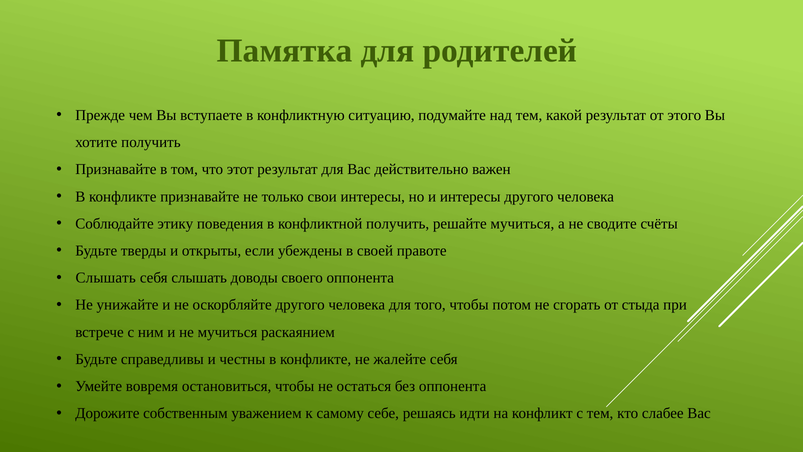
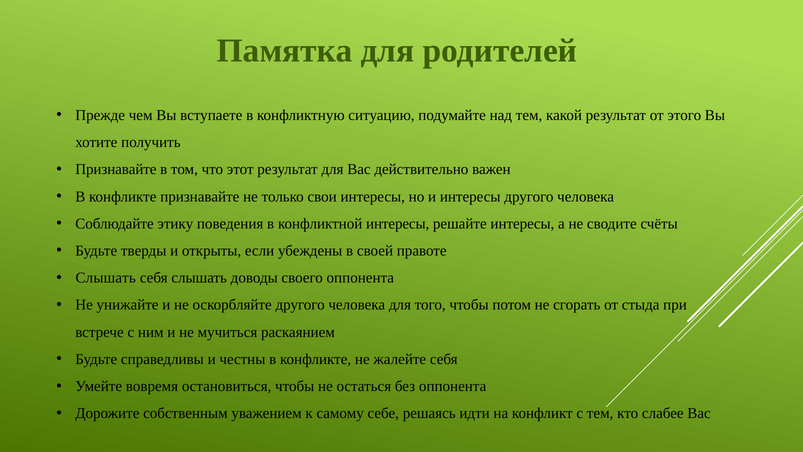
конфликтной получить: получить -> интересы (398, 224)
решайте мучиться: мучиться -> интересы (522, 224)
